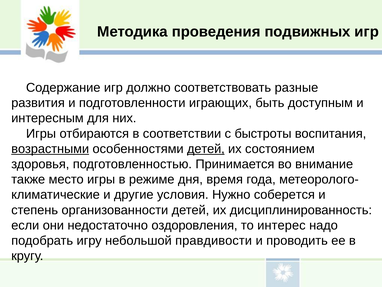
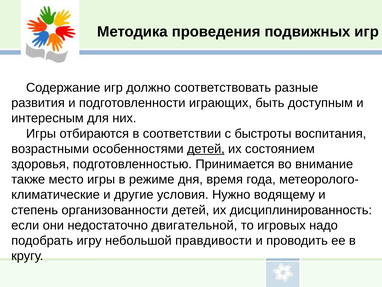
возрастными underline: present -> none (50, 149)
соберется: соберется -> водящему (284, 194)
оздоровления: оздоровления -> двигательной (194, 225)
интерес: интерес -> игровых (281, 225)
